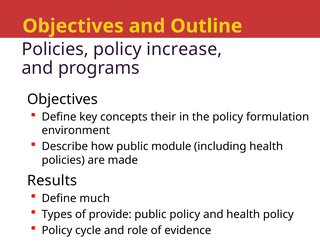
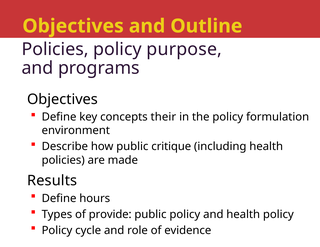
increase: increase -> purpose (184, 49)
module: module -> critique (171, 147)
much: much -> hours (95, 199)
